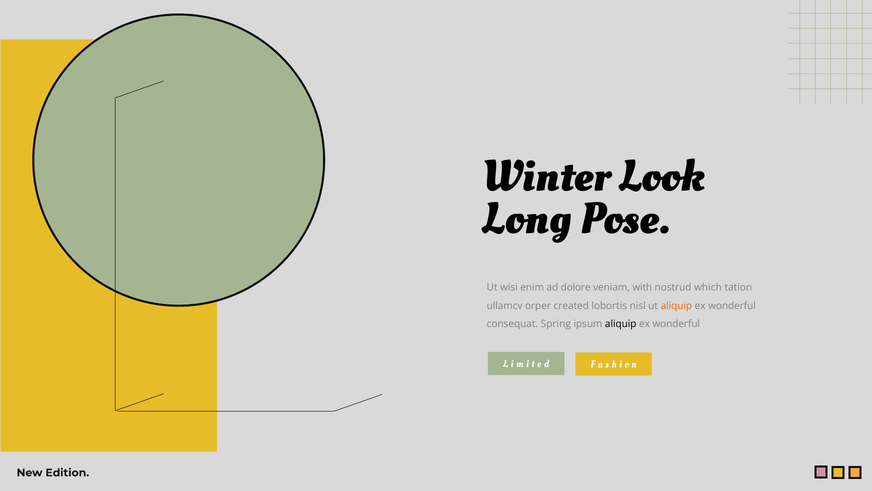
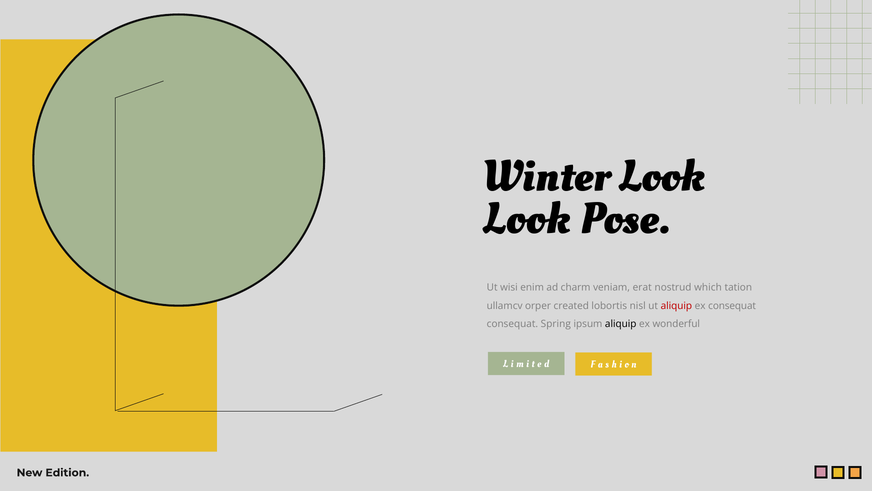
Long: Long -> Look (527, 219)
dolore: dolore -> charm (576, 287)
with: with -> erat (642, 287)
aliquip colour: orange -> red (676, 305)
wonderful: wonderful -> consequat (732, 305)
